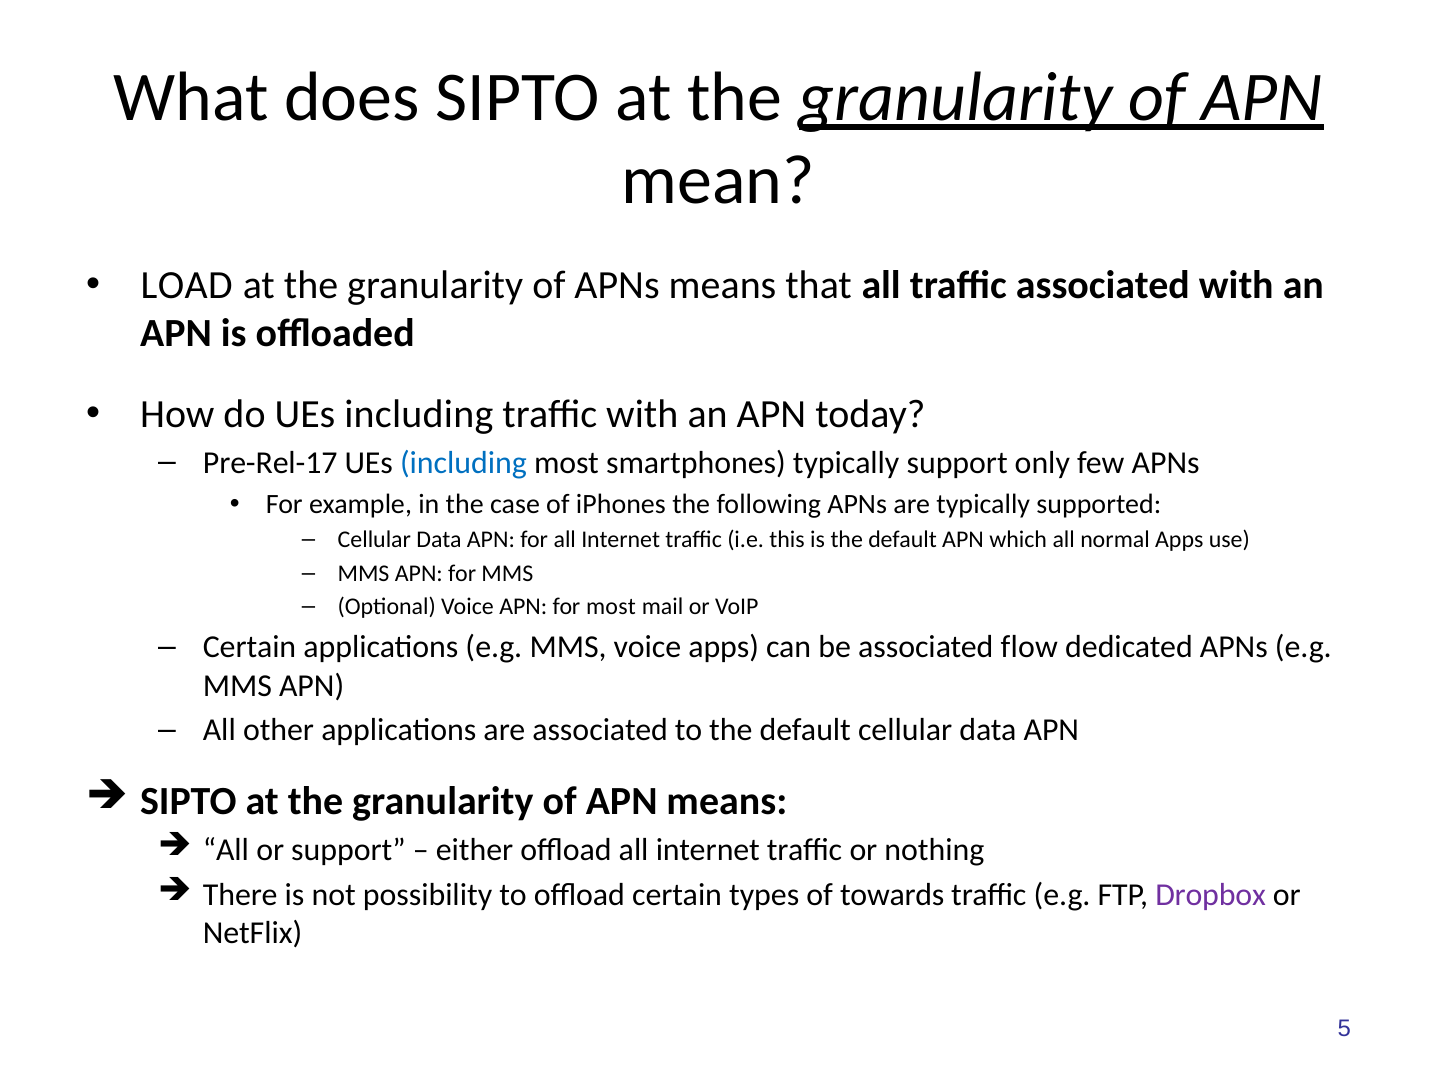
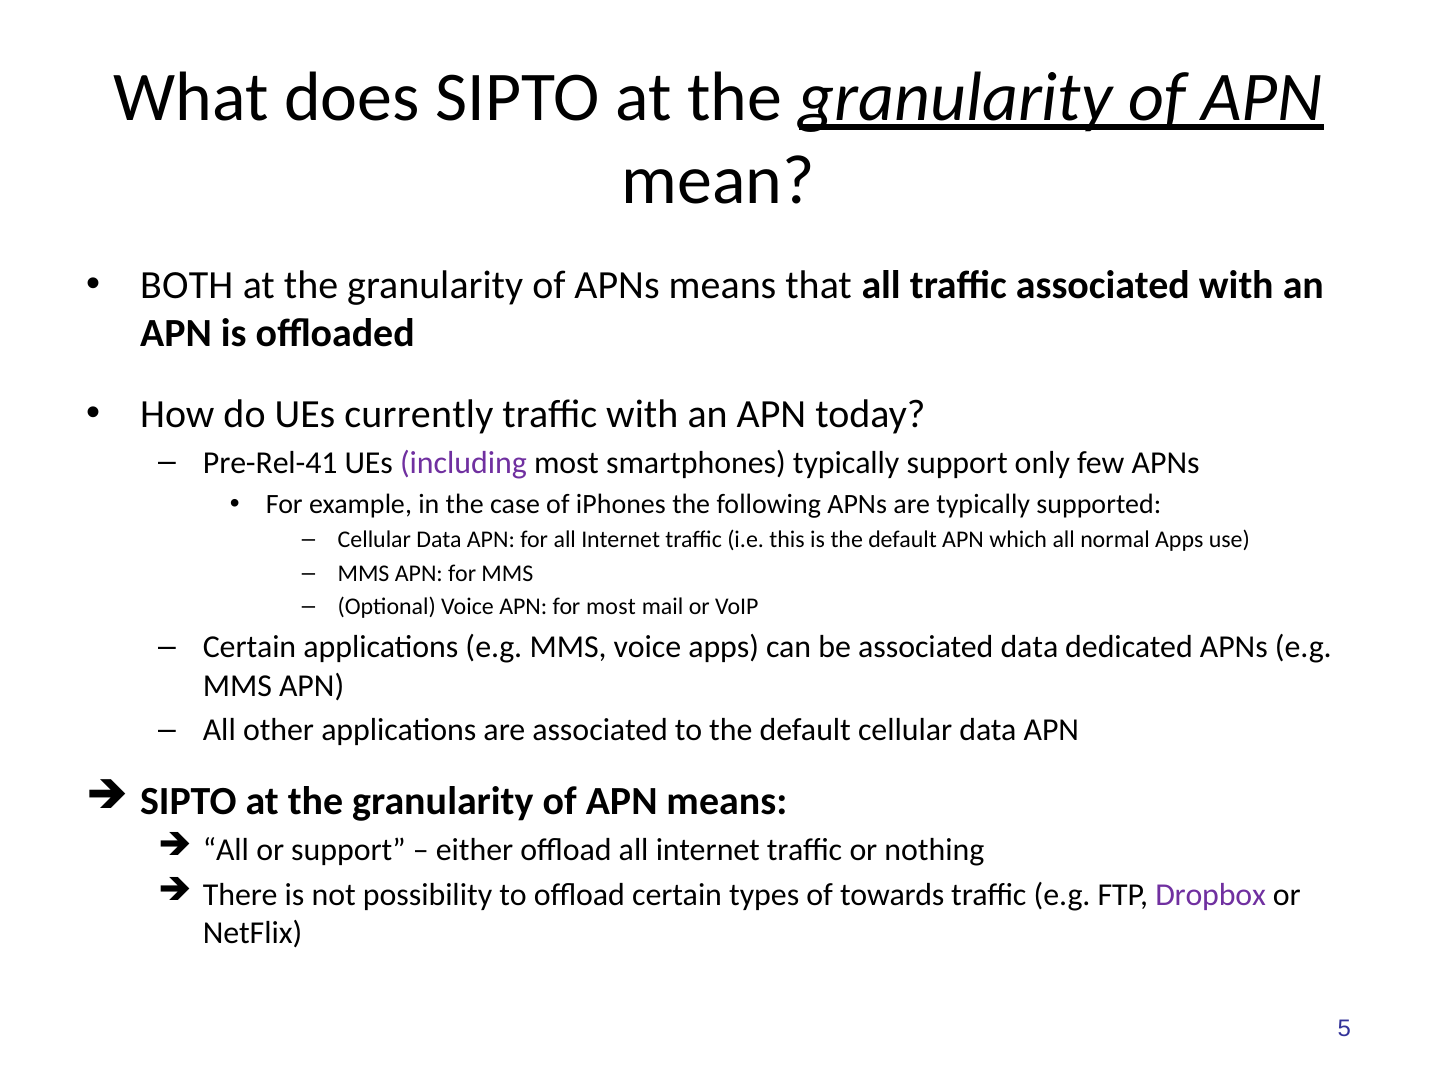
LOAD: LOAD -> BOTH (187, 285)
do UEs including: including -> currently (419, 414)
Pre-Rel-17: Pre-Rel-17 -> Pre-Rel-41 (270, 463)
including colour: blue -> purple (463, 463)
associated flow: flow -> data (1029, 648)
